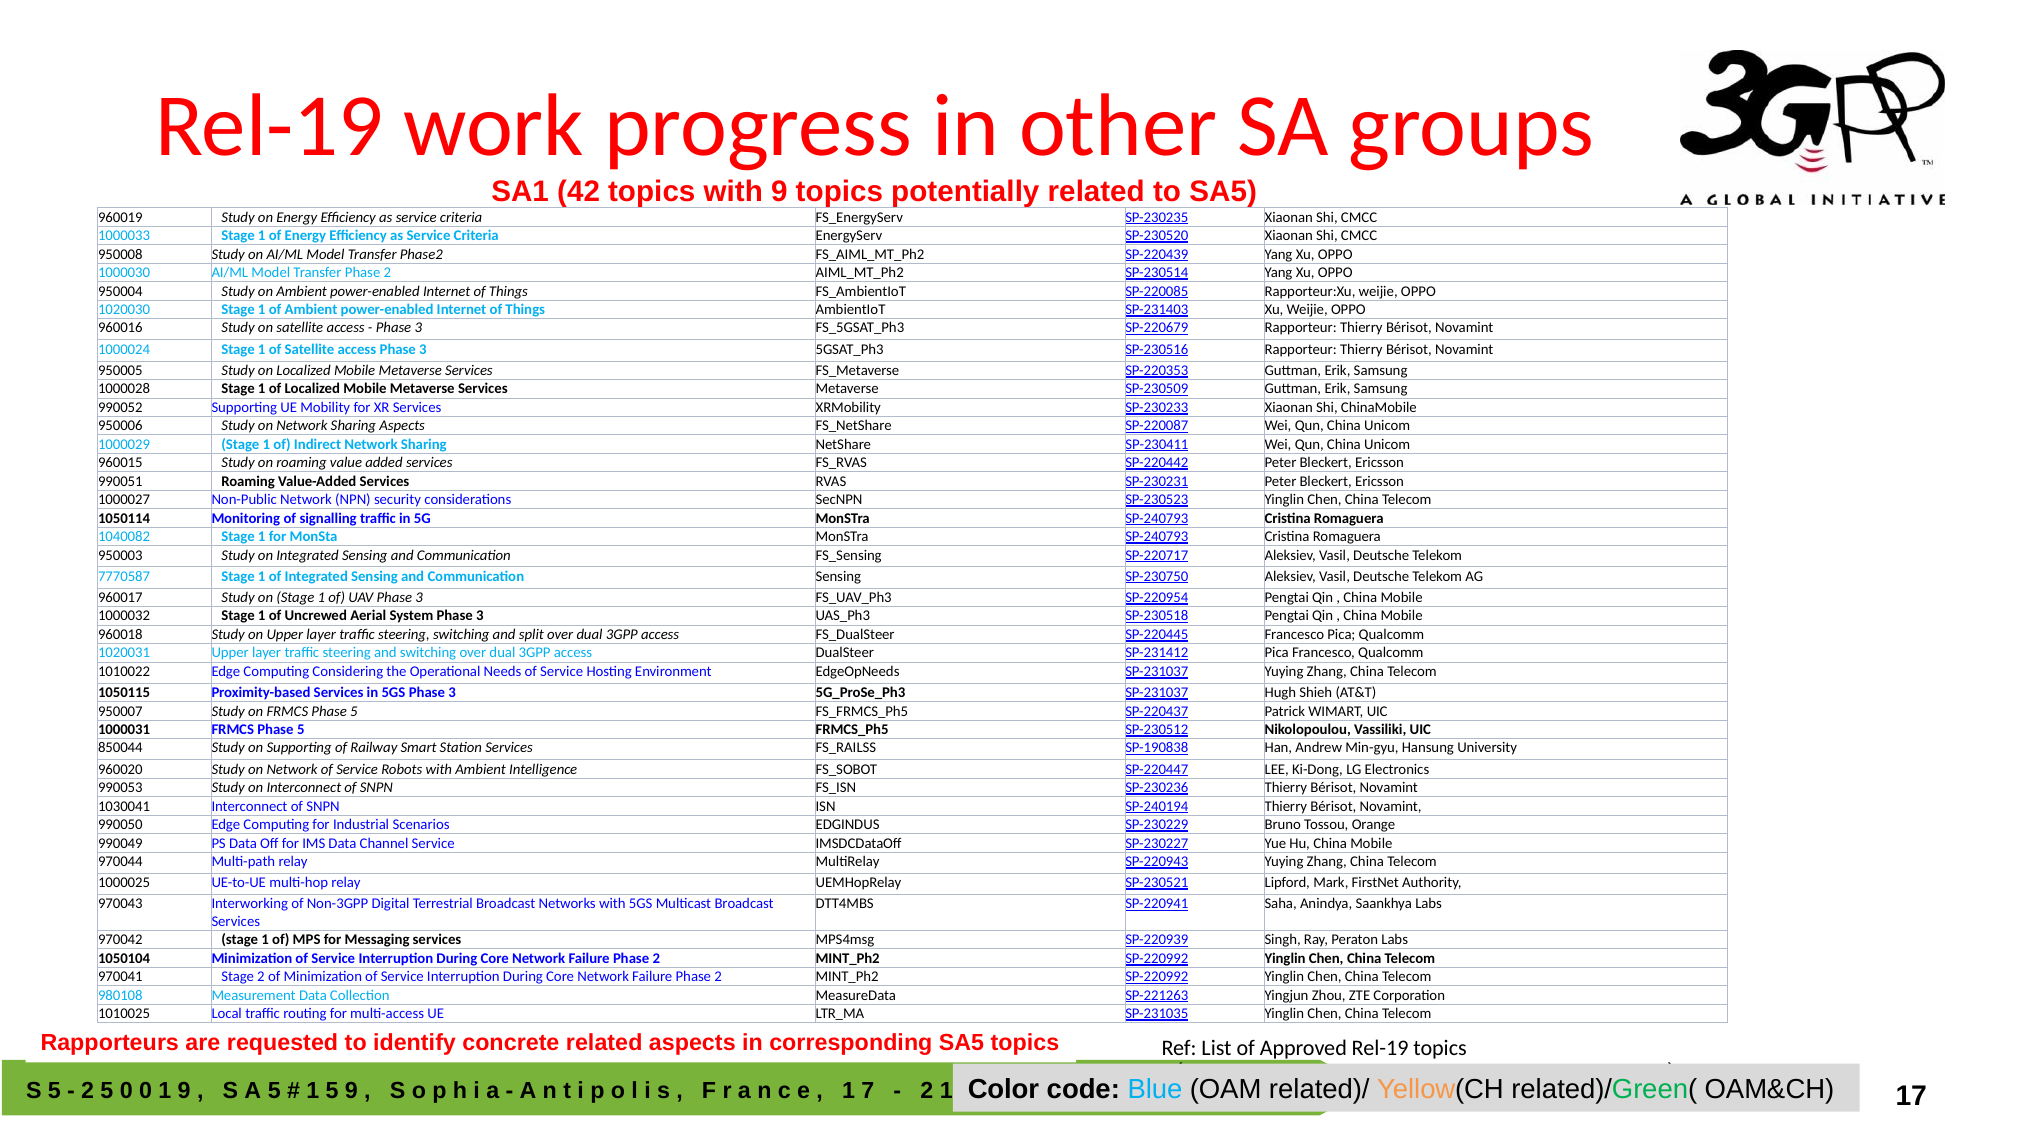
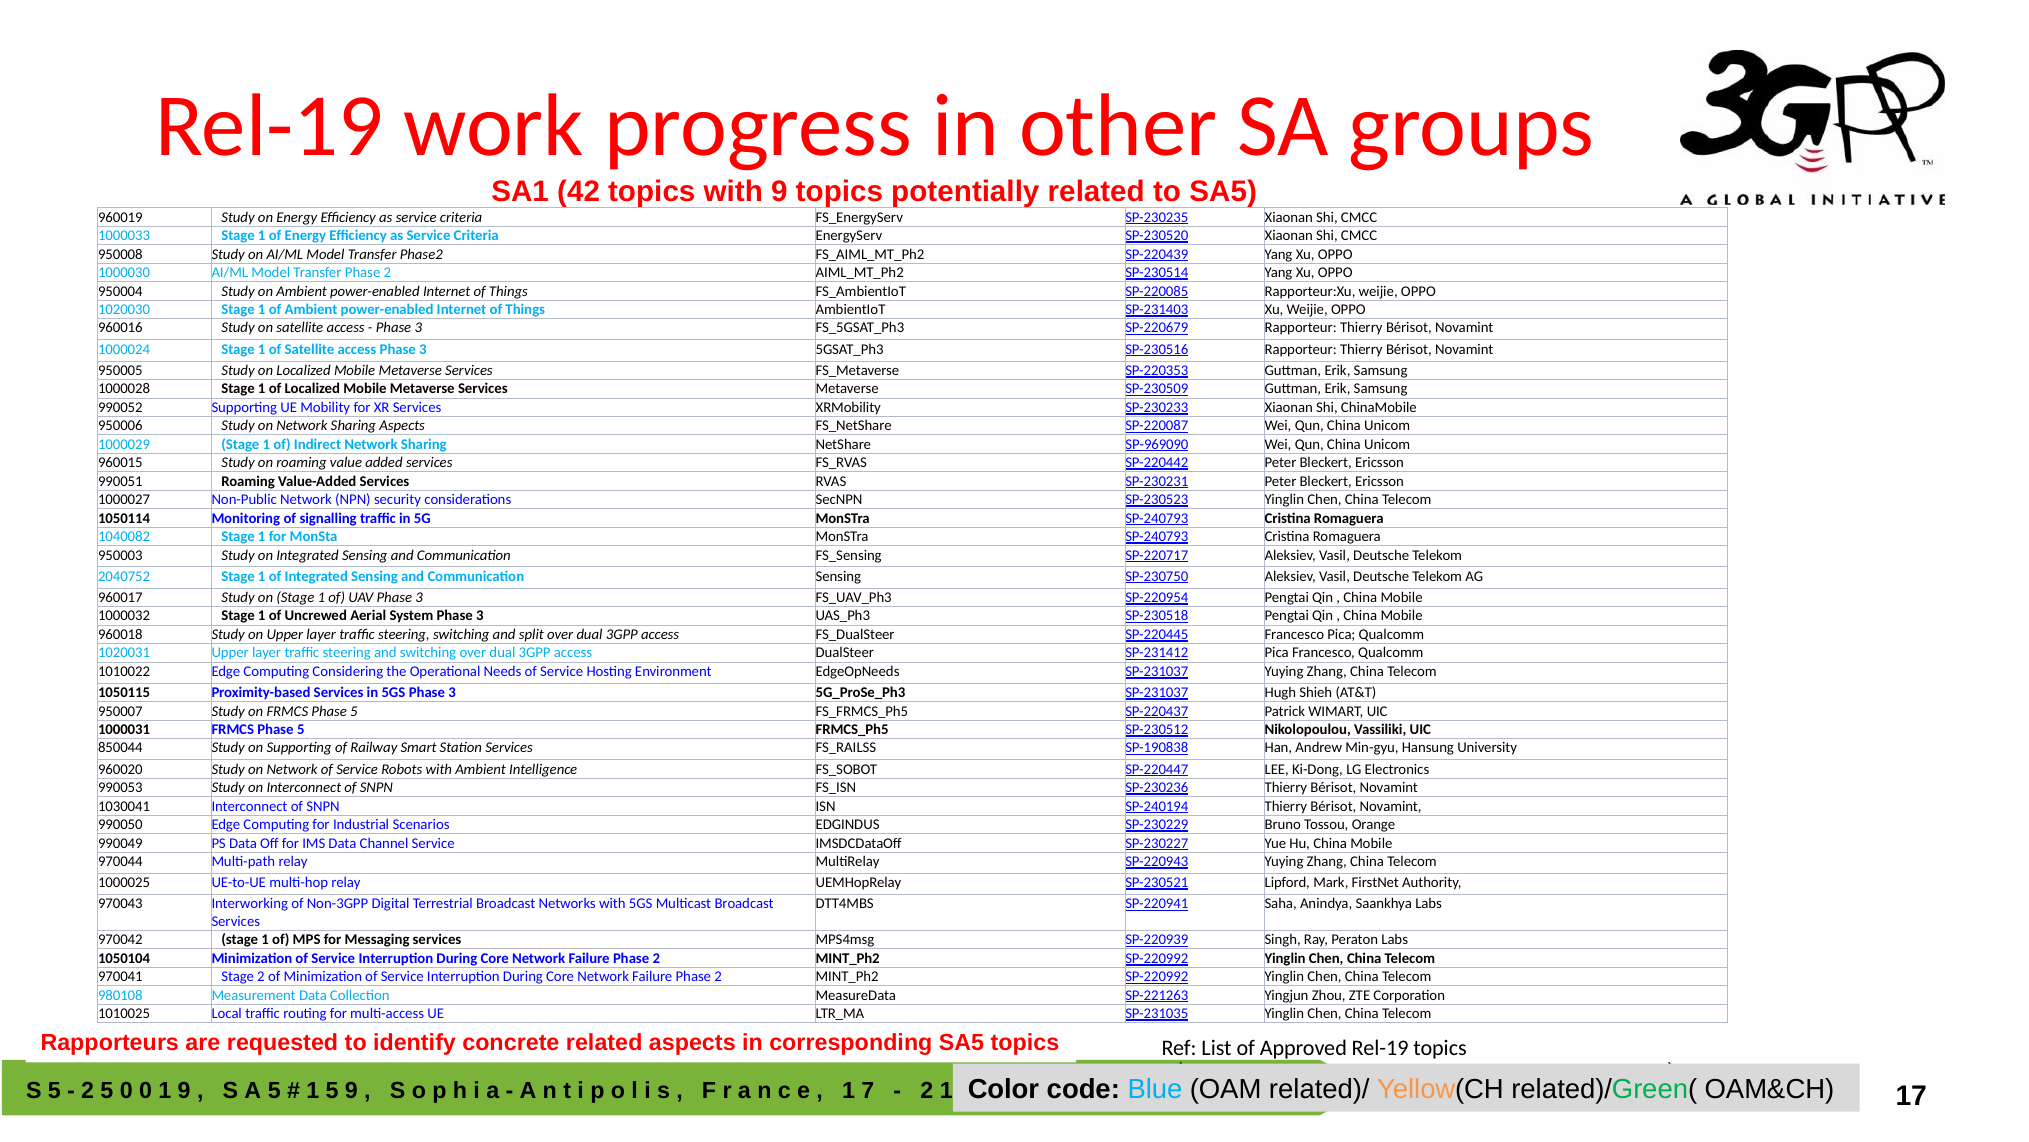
SP-230411: SP-230411 -> SP-969090 (1157, 444)
7770587: 7770587 -> 2040752 (124, 576)
